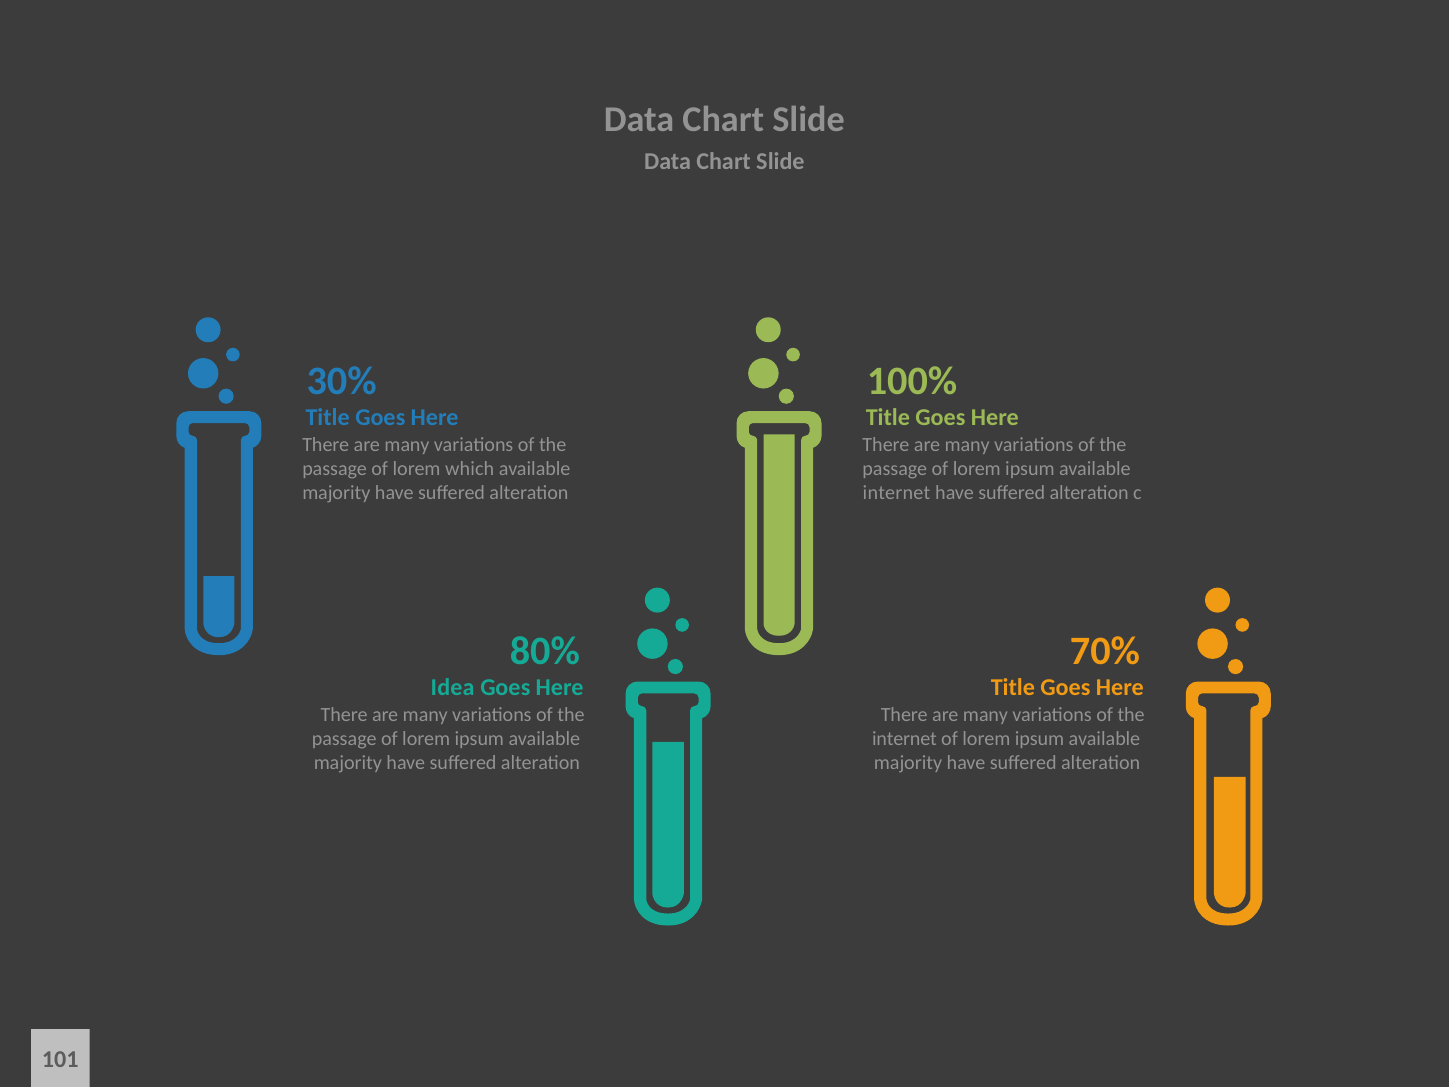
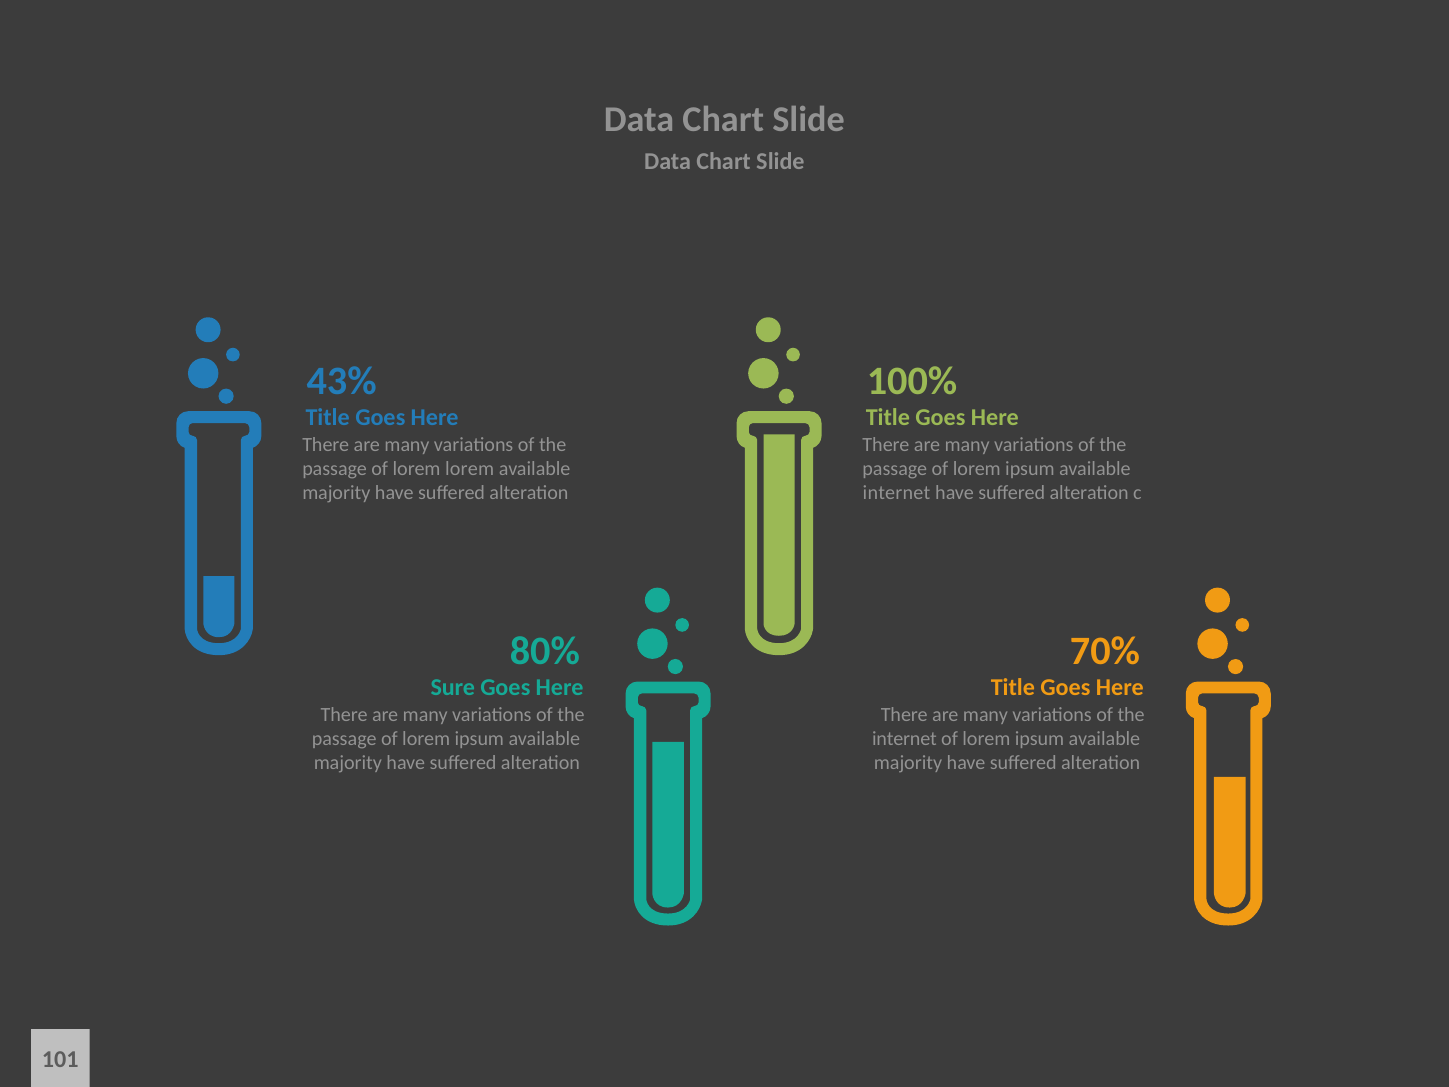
30%: 30% -> 43% (342, 381)
lorem which: which -> lorem (470, 469)
Idea: Idea -> Sure (453, 688)
